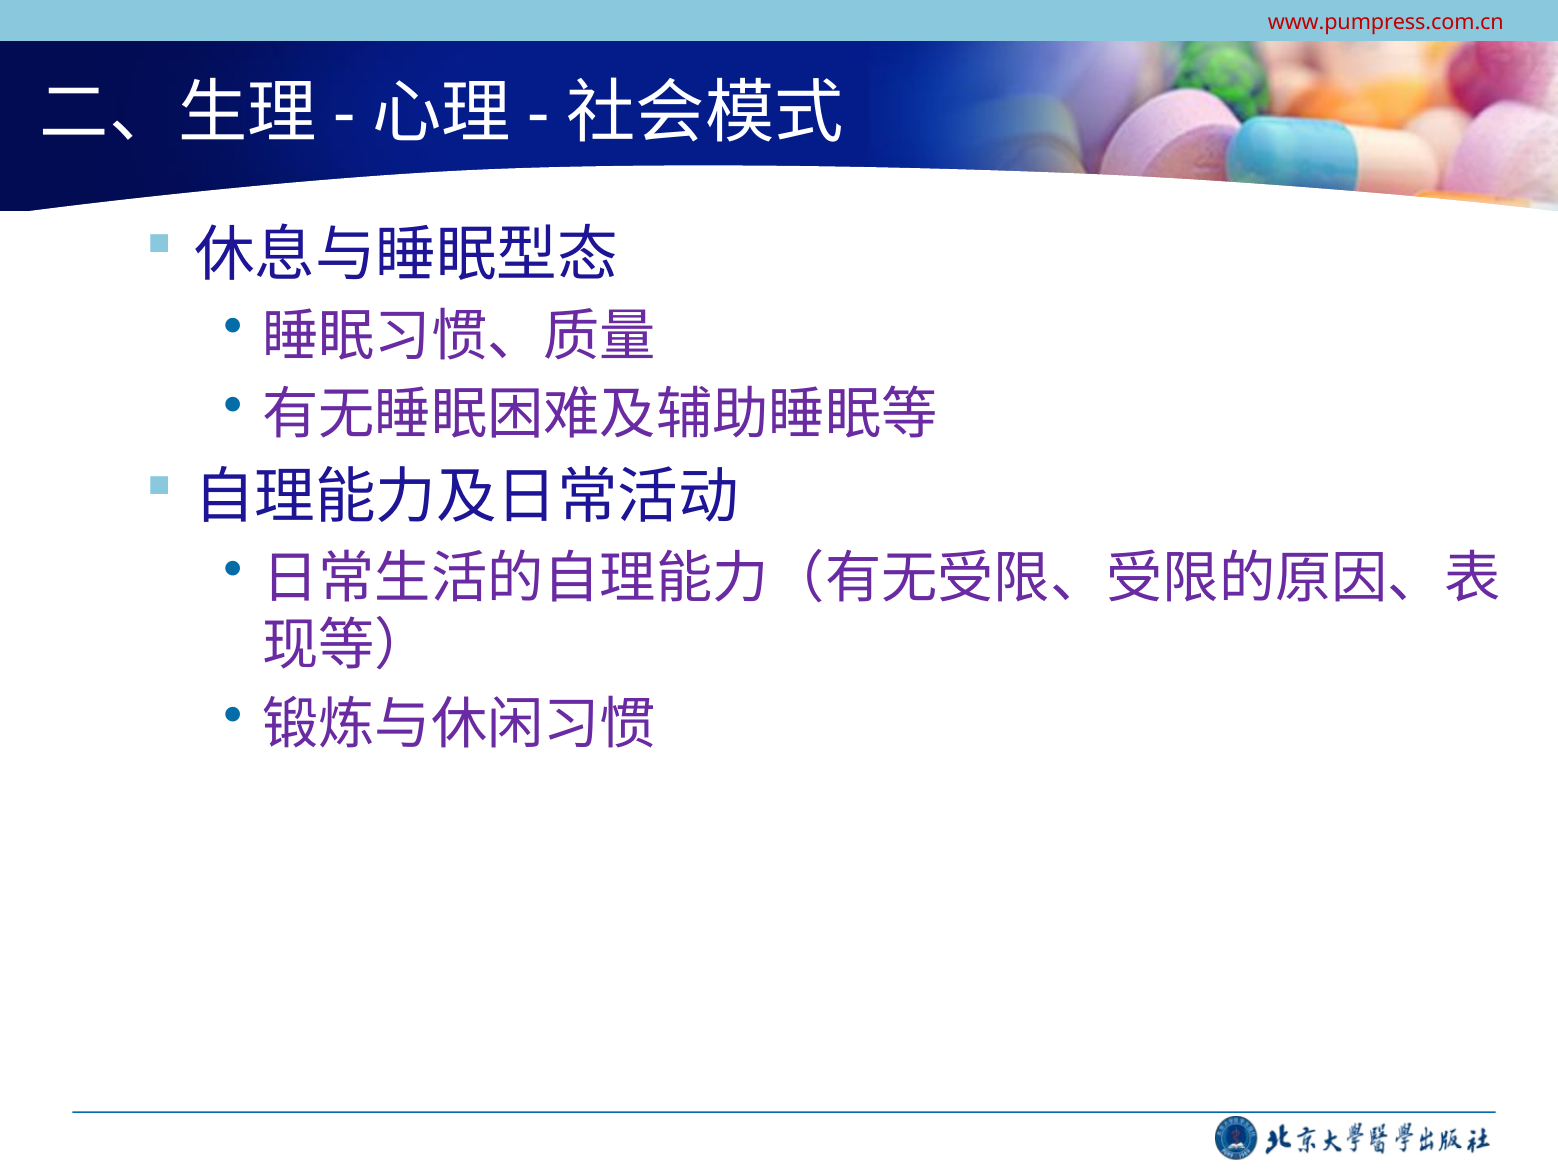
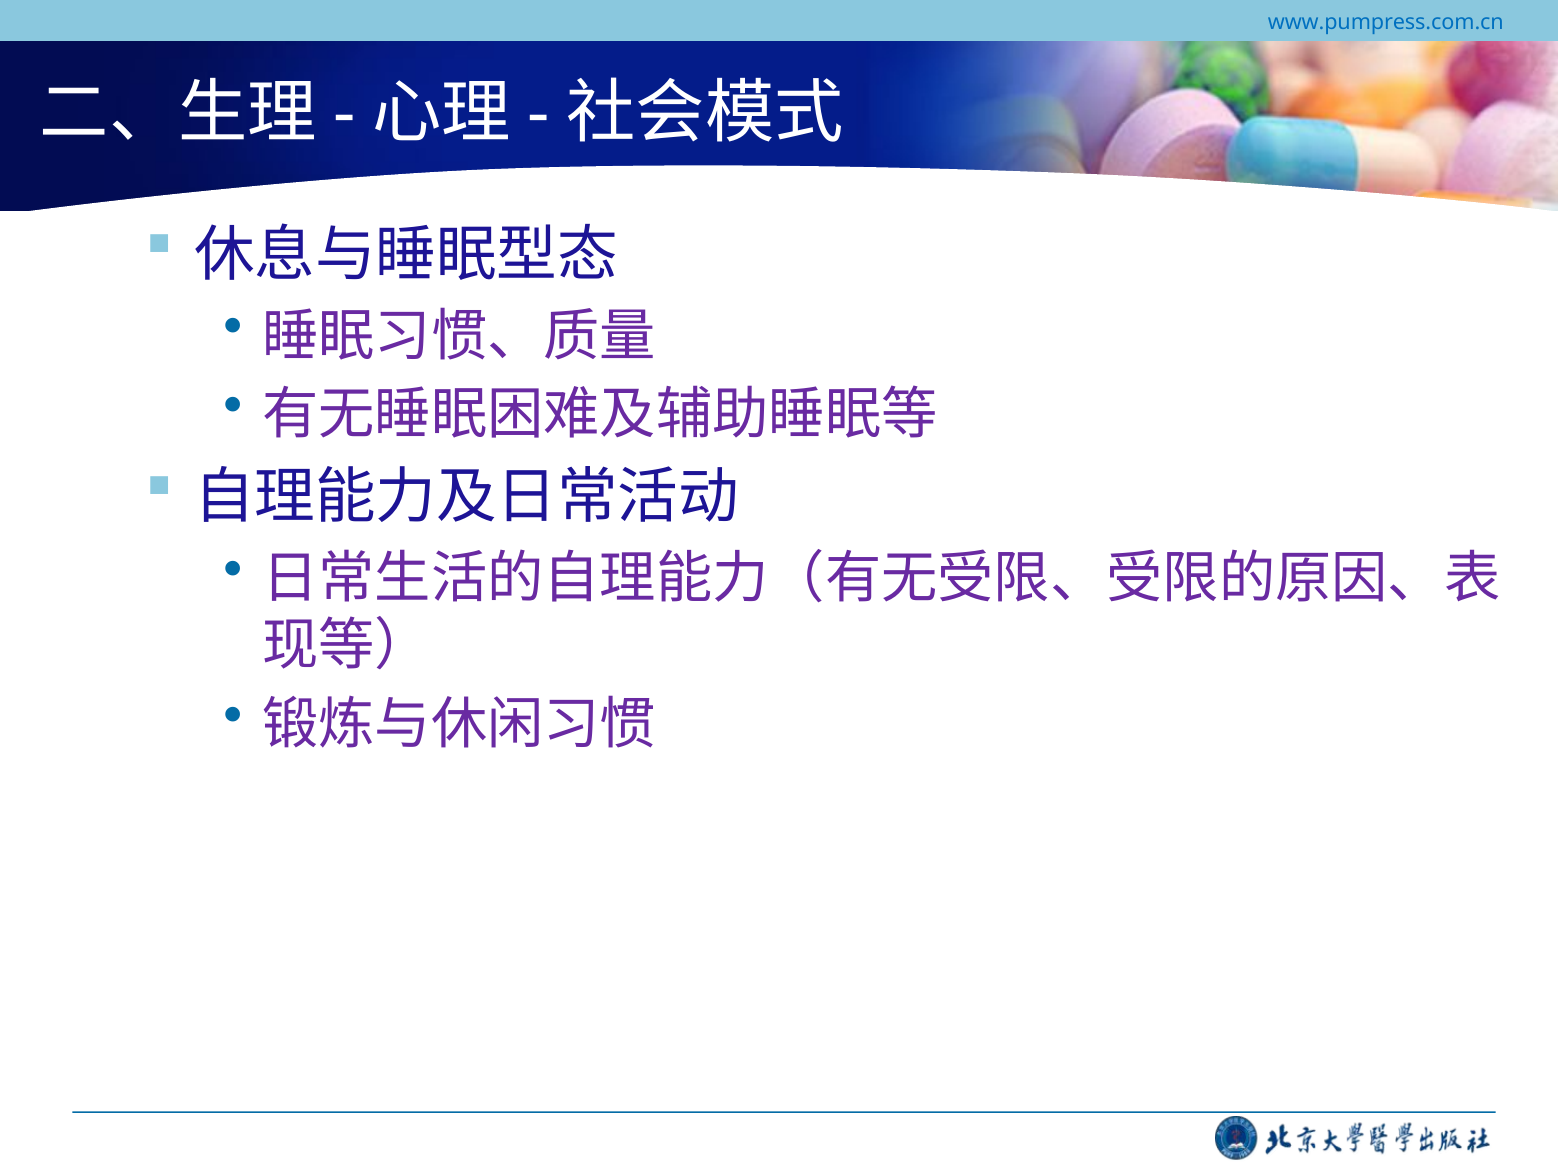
www.pumpress.com.cn colour: red -> blue (1386, 22)
